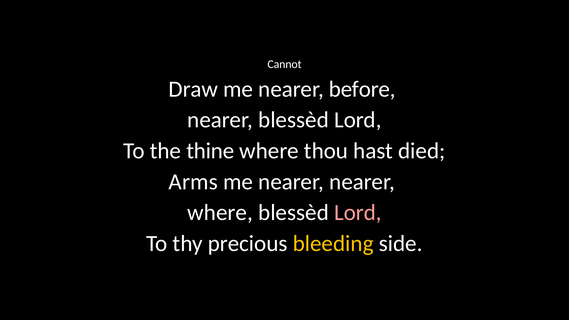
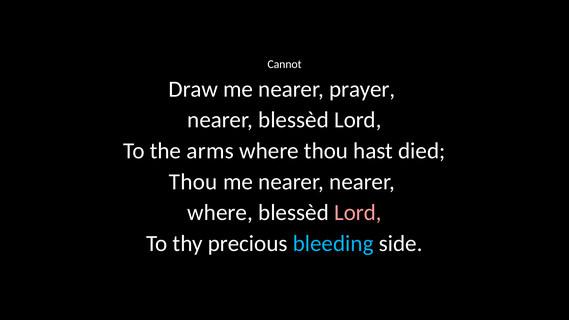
before: before -> prayer (362, 89)
thine: thine -> arms (210, 151)
Arms: Arms -> Thou (193, 182)
bleeding colour: yellow -> light blue (333, 244)
